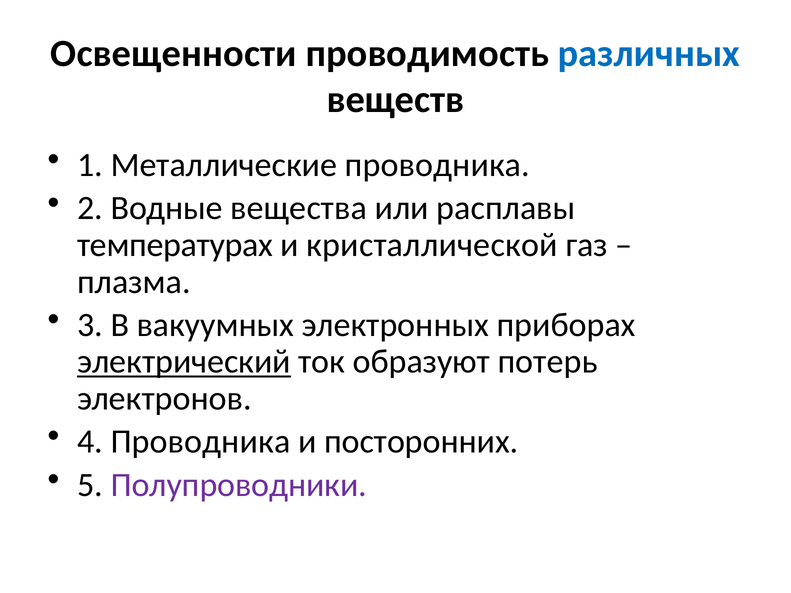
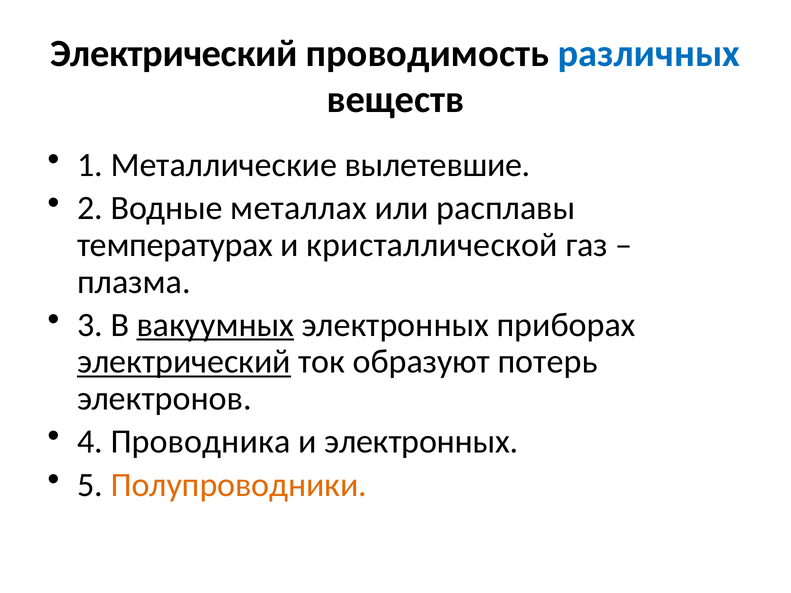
Освещенности: Освещенности -> Электрический (174, 53)
Металлические проводника: проводника -> вылетевшие (438, 165)
вещества: вещества -> металлах (299, 208)
вакуумных underline: none -> present (215, 325)
и посторонних: посторонних -> электронных (421, 442)
Полупроводники colour: purple -> orange (239, 485)
